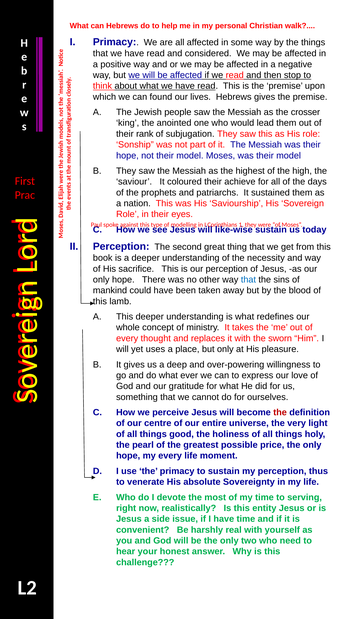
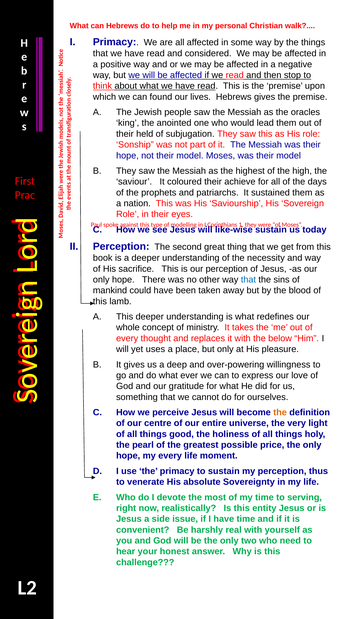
crosser: crosser -> oracles (305, 112)
rank: rank -> held (145, 134)
sworn: sworn -> below (280, 338)
the colour: red -> orange (280, 412)
